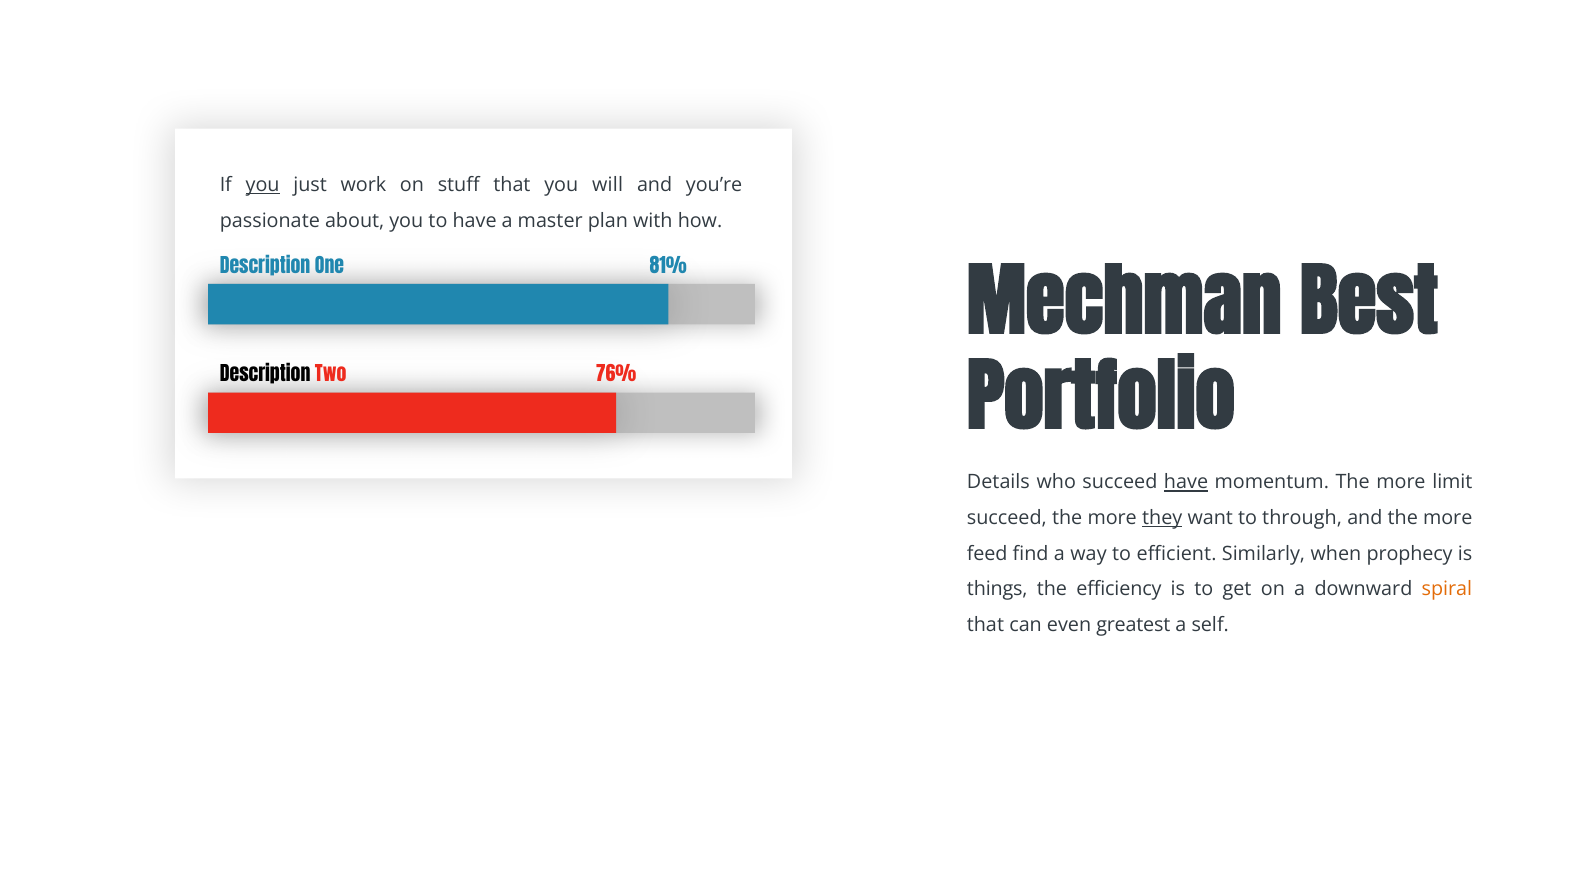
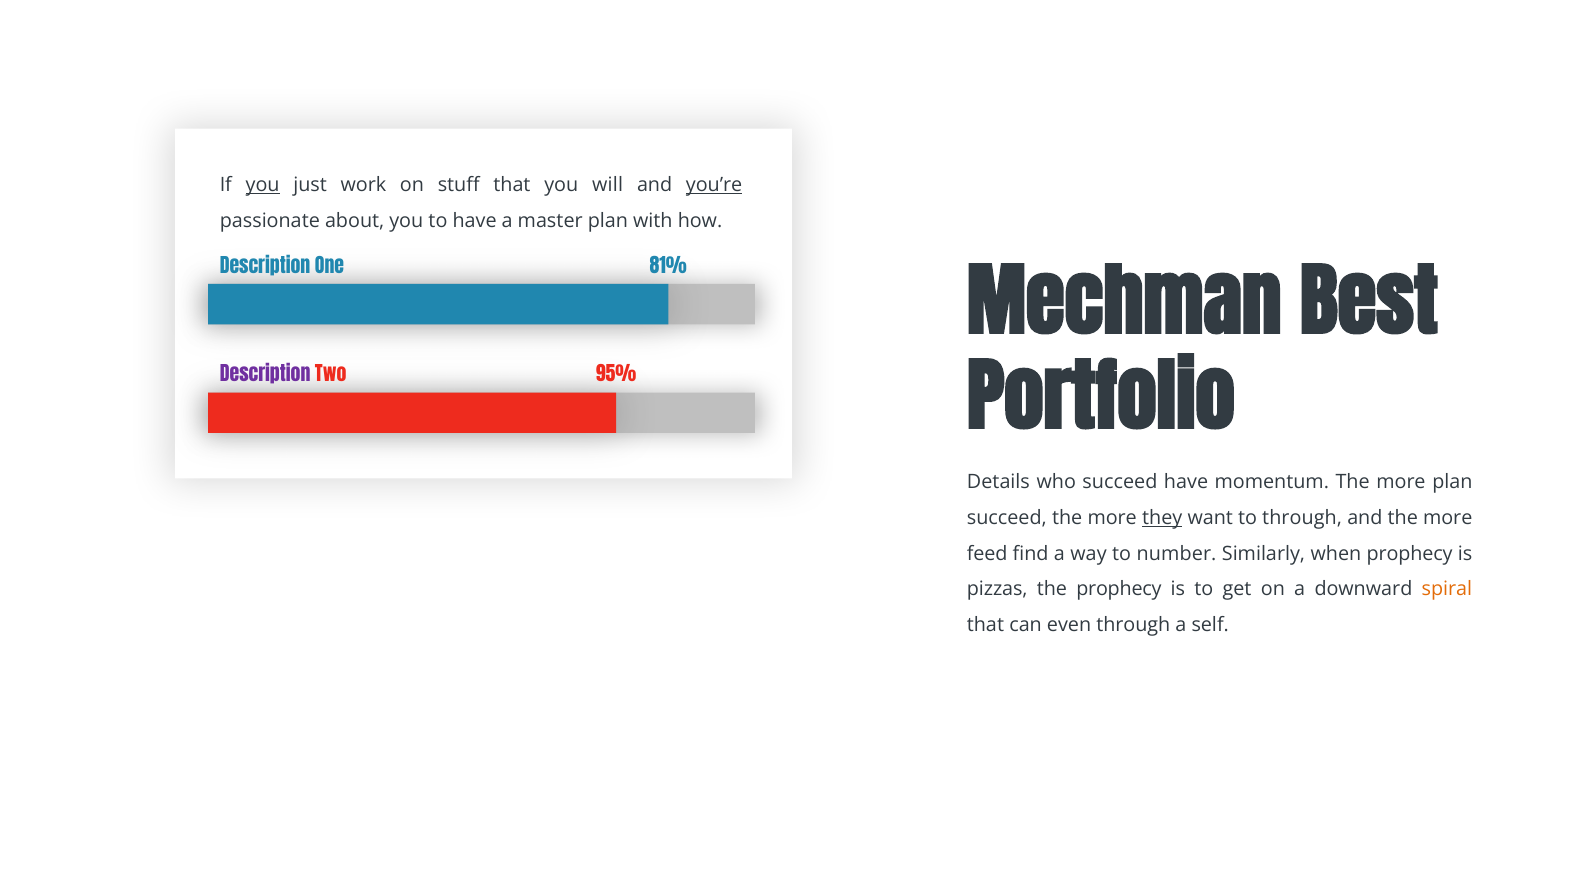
you’re underline: none -> present (714, 185)
Description colour: black -> purple (265, 375)
76%: 76% -> 95% (616, 375)
have underline: present -> none (1186, 482)
more limit: limit -> plan (1452, 482)
efficient: efficient -> number (1177, 554)
things: things -> pizzas (997, 589)
the efficiency: efficiency -> prophecy (1119, 589)
even greatest: greatest -> through (1133, 625)
